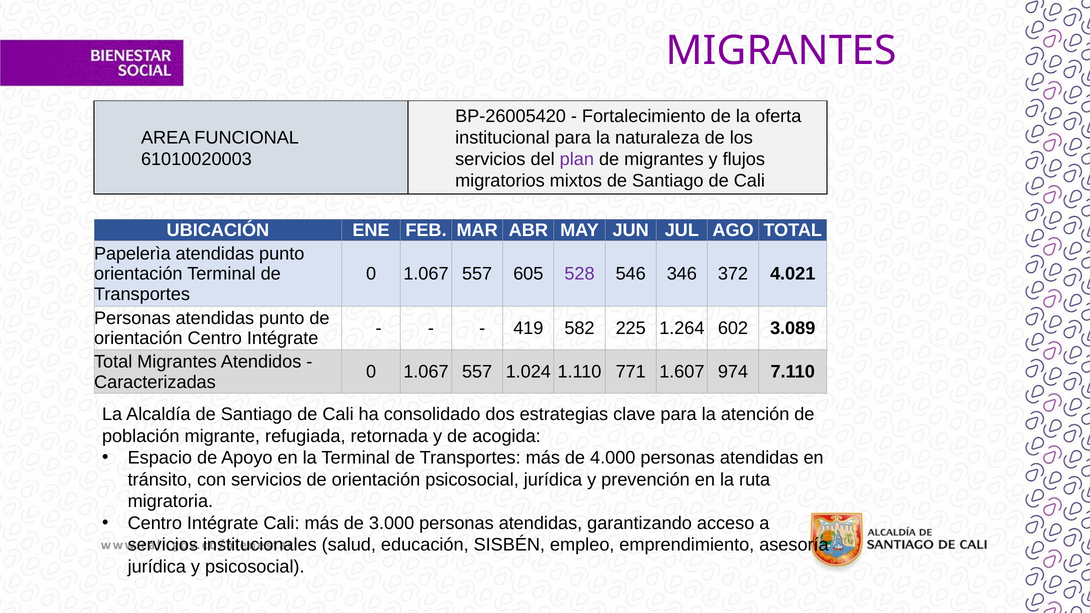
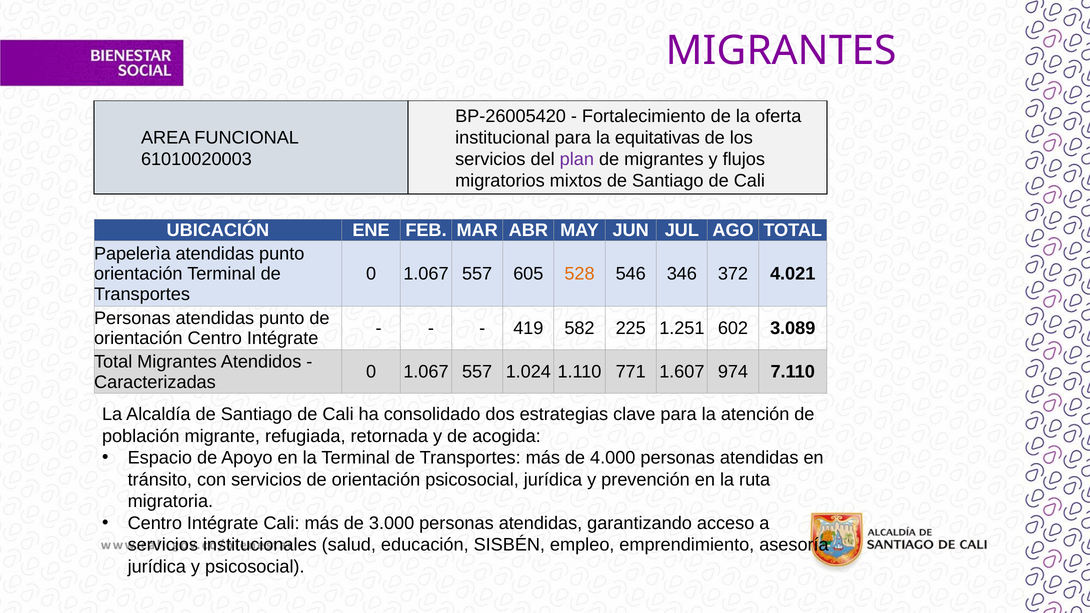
naturaleza: naturaleza -> equitativas (657, 138)
528 colour: purple -> orange (580, 274)
1.264: 1.264 -> 1.251 (682, 328)
